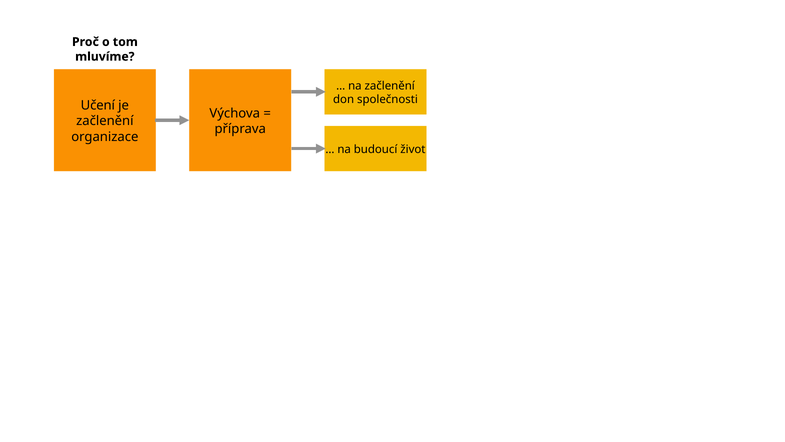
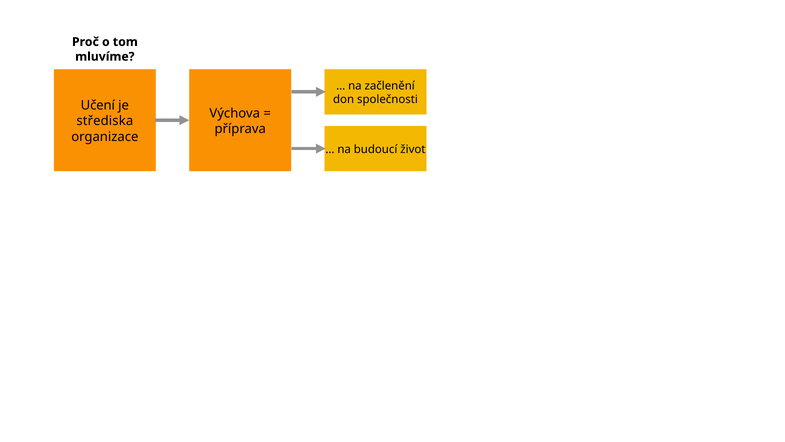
začlenění: začlenění -> střediska (105, 121)
